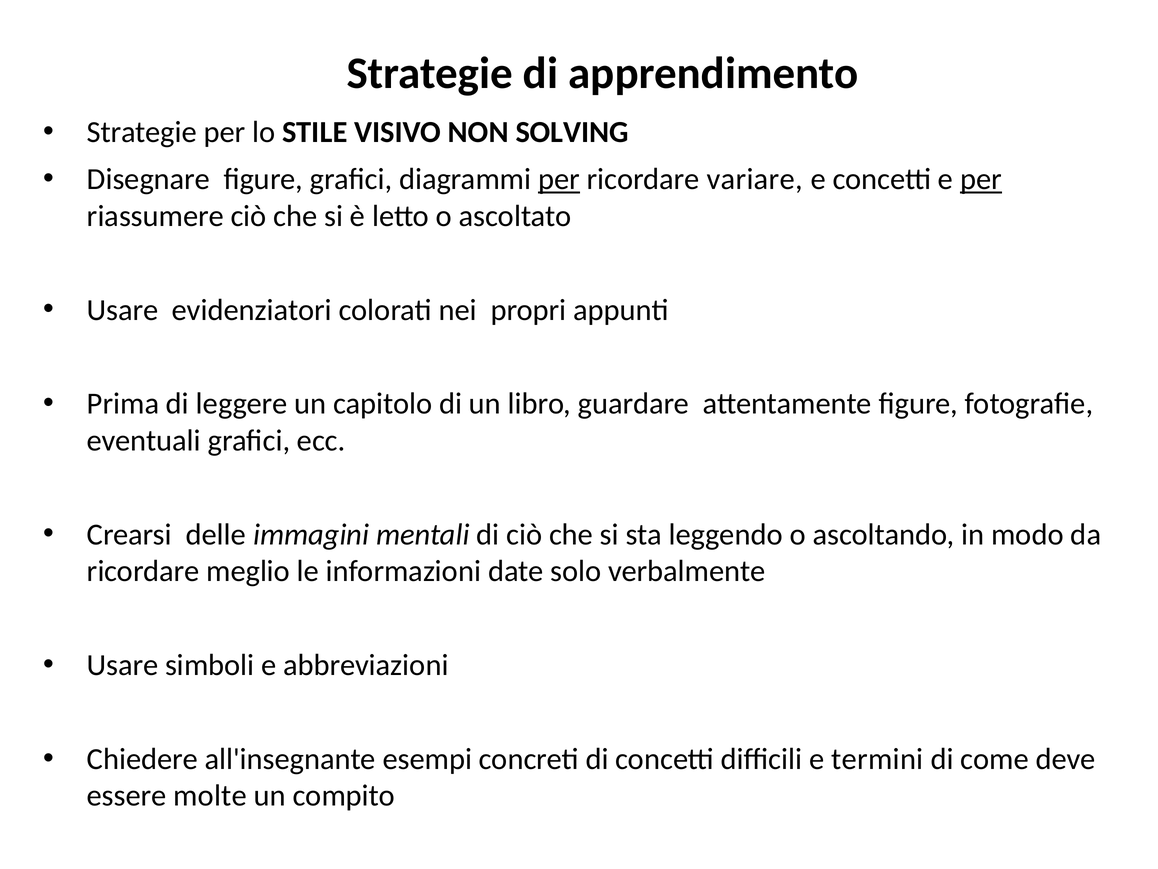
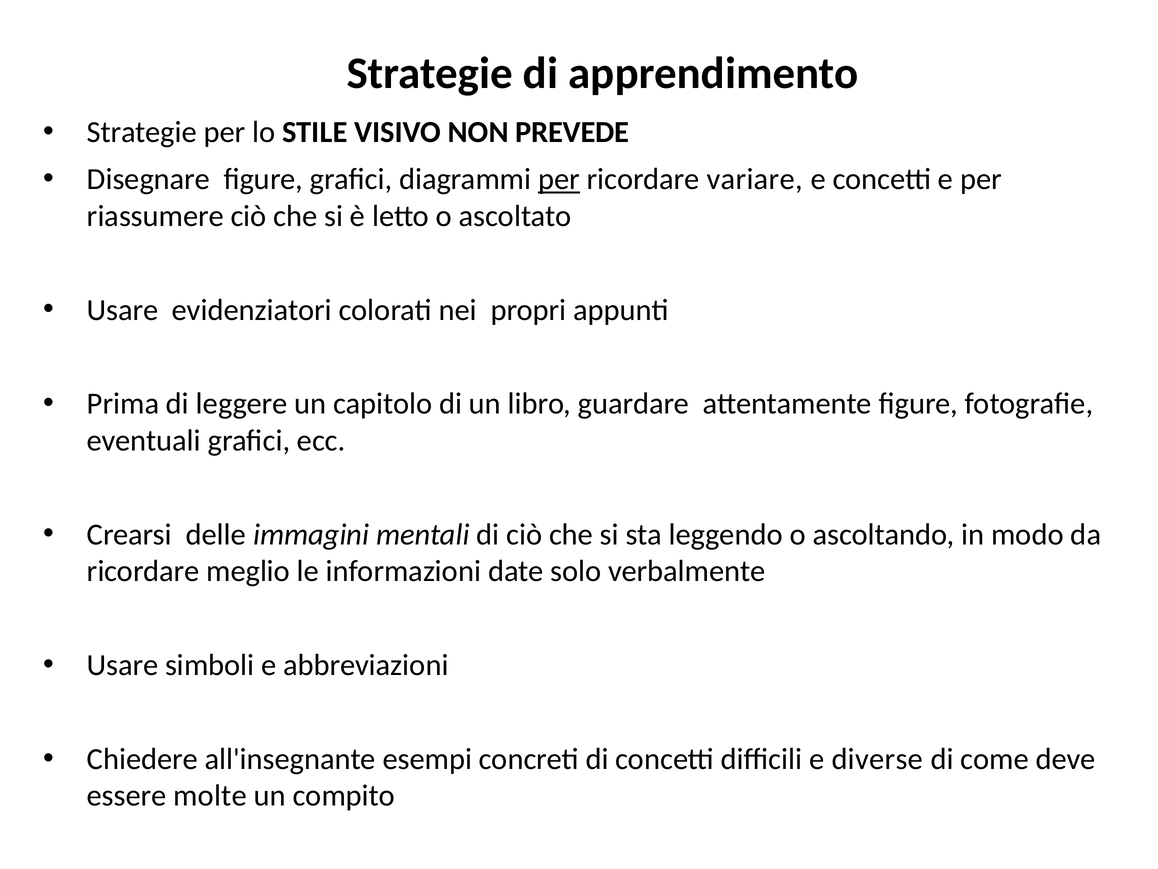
SOLVING: SOLVING -> PREVEDE (572, 132)
per underline: present -> none (981, 179)
termini: termini -> diverse (877, 759)
